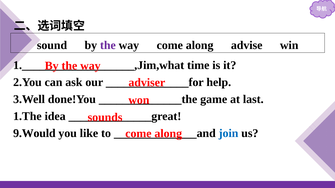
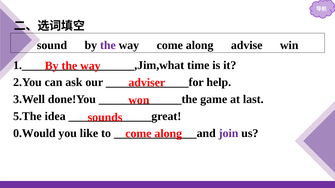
1.The: 1.The -> 5.The (27, 116)
9.Would: 9.Would -> 0.Would (34, 133)
join colour: blue -> purple (229, 133)
